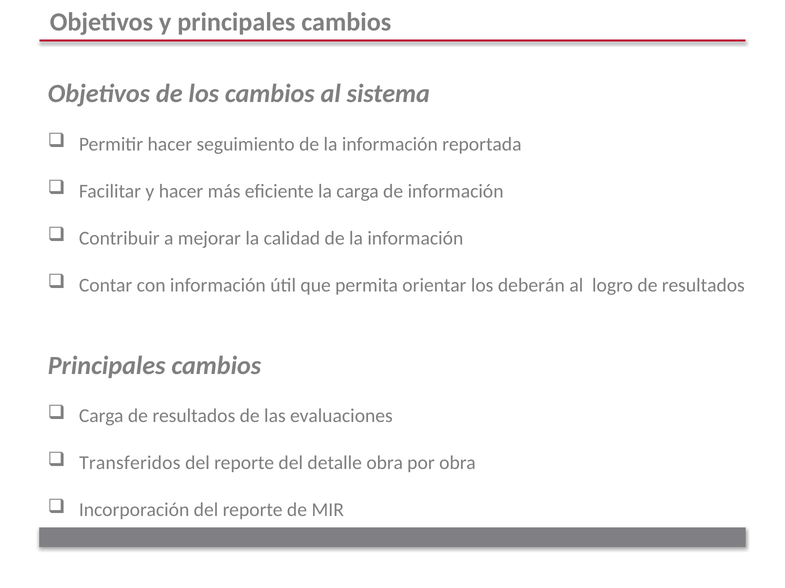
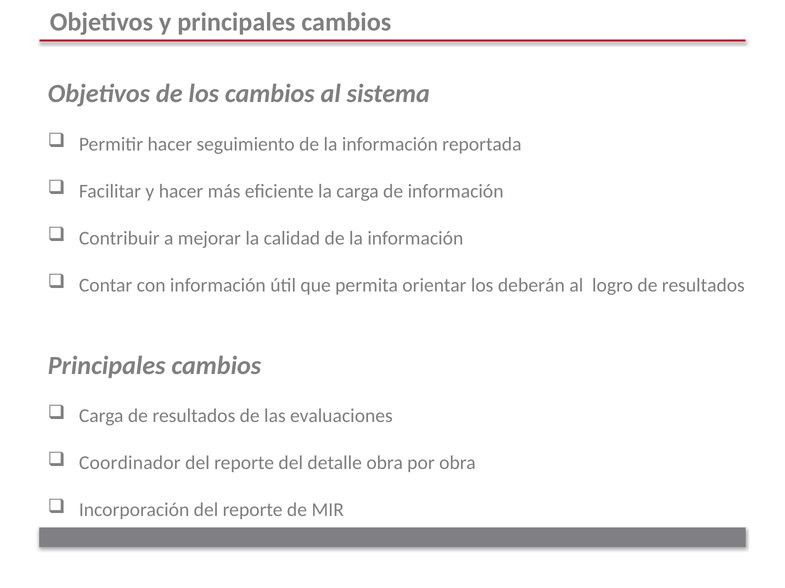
Transferidos: Transferidos -> Coordinador (130, 464)
